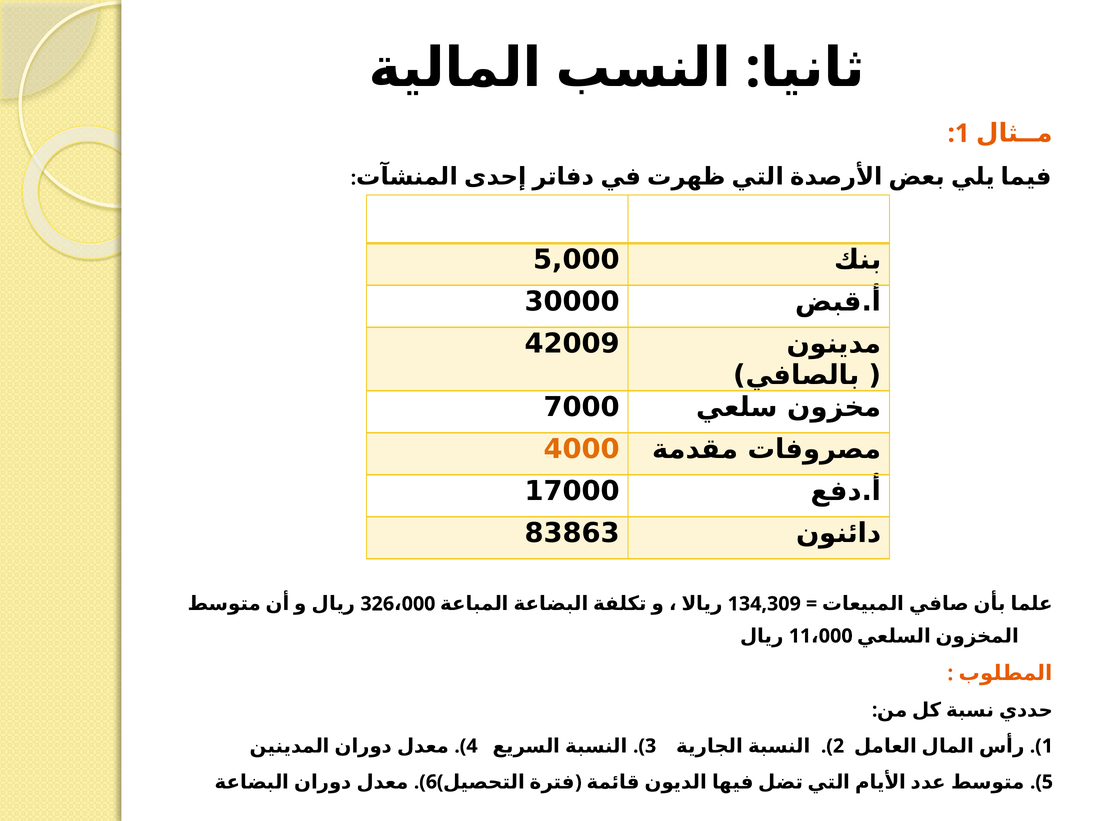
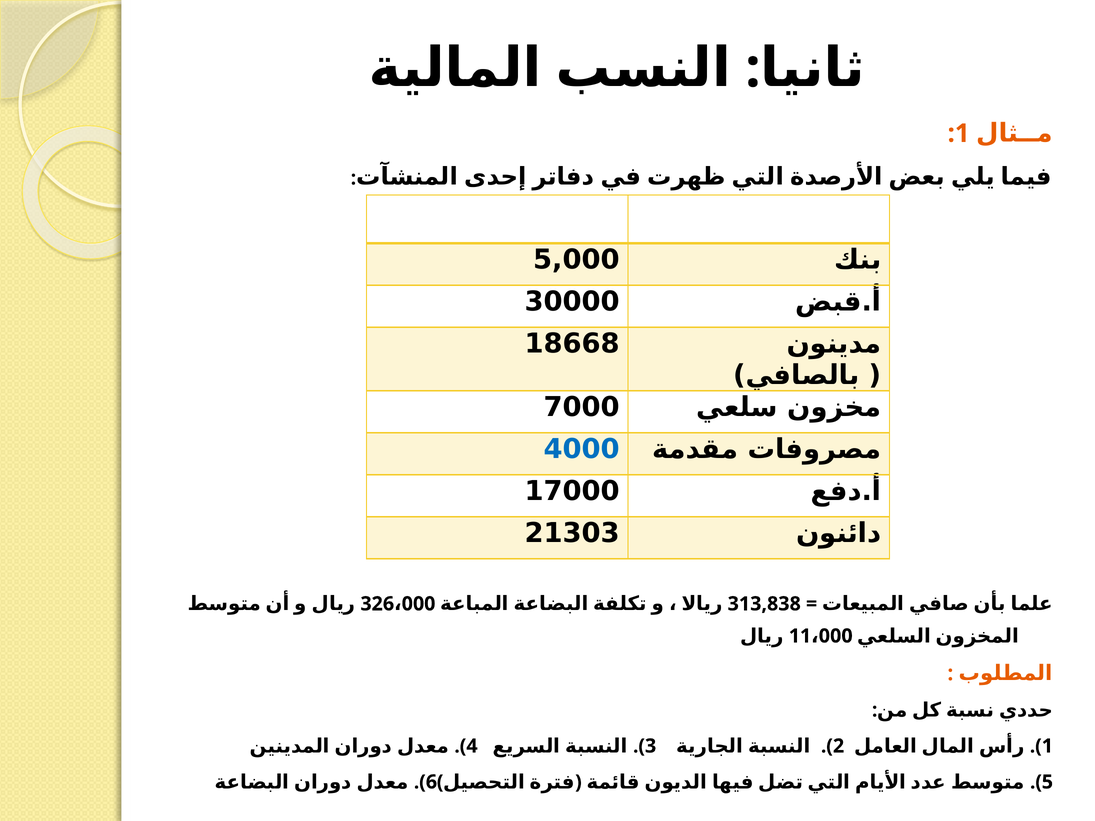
42009: 42009 -> 18668 (572, 344)
4000 colour: orange -> blue (582, 449)
83863: 83863 -> 21303 (572, 533)
134,309: 134,309 -> 313,838 (764, 604)
